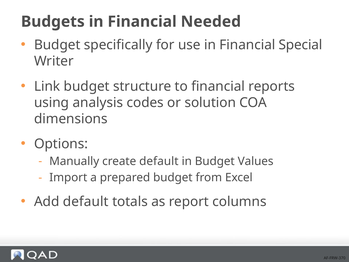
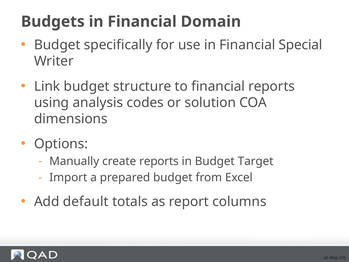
Needed: Needed -> Domain (211, 22)
create default: default -> reports (159, 161)
Values: Values -> Target (256, 161)
